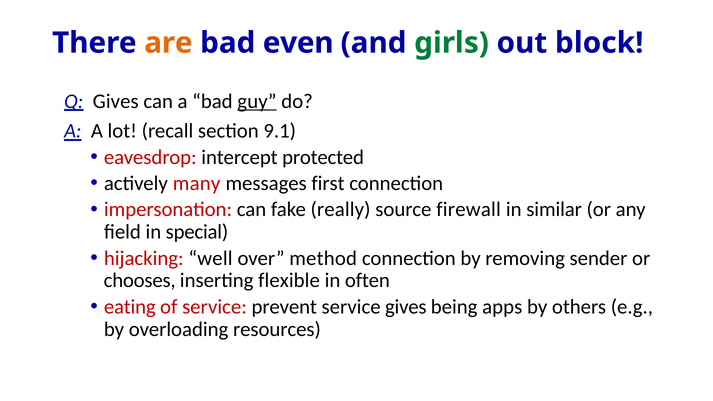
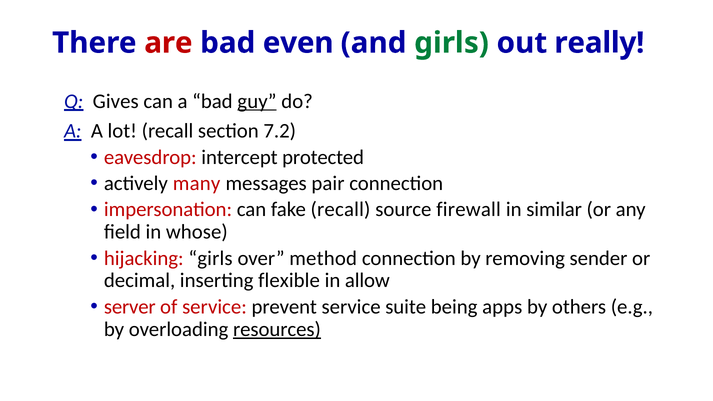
are colour: orange -> red (168, 43)
block: block -> really (599, 43)
9.1: 9.1 -> 7.2 (280, 131)
first: first -> pair (328, 183)
fake really: really -> recall (340, 210)
special: special -> whose (197, 232)
hijacking well: well -> girls (211, 258)
chooses: chooses -> decimal (140, 281)
often: often -> allow (367, 281)
eating: eating -> server (130, 307)
service gives: gives -> suite (406, 307)
resources underline: none -> present (277, 329)
